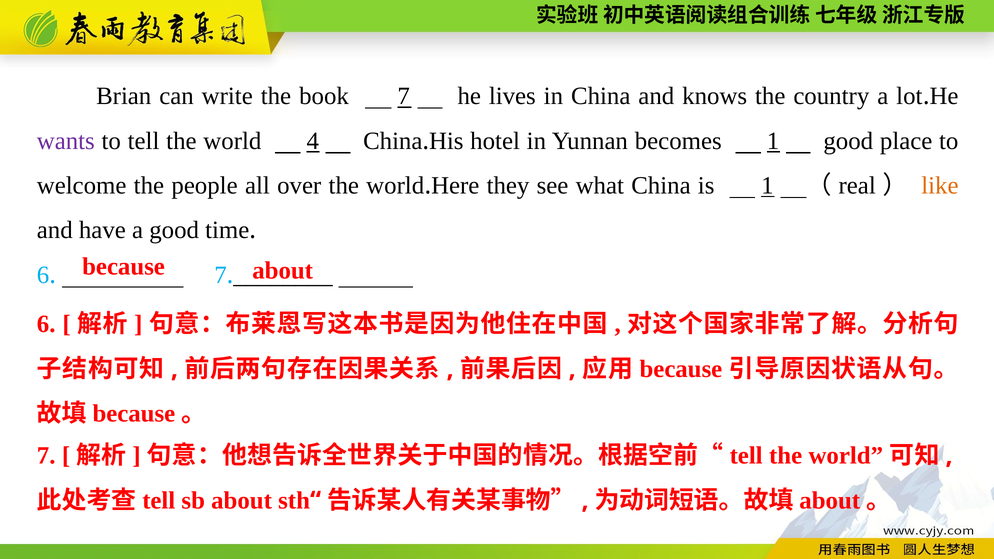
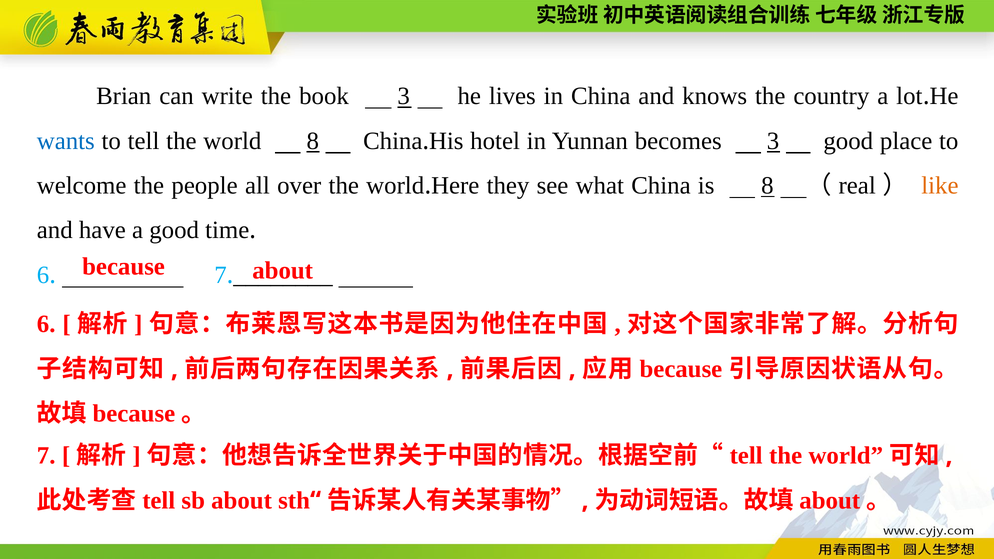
book 7: 7 -> 3 (404, 96)
wants colour: purple -> blue (66, 141)
world 4: 4 -> 8 (313, 141)
becomes 1: 1 -> 3 (773, 141)
is 1: 1 -> 8 (767, 186)
